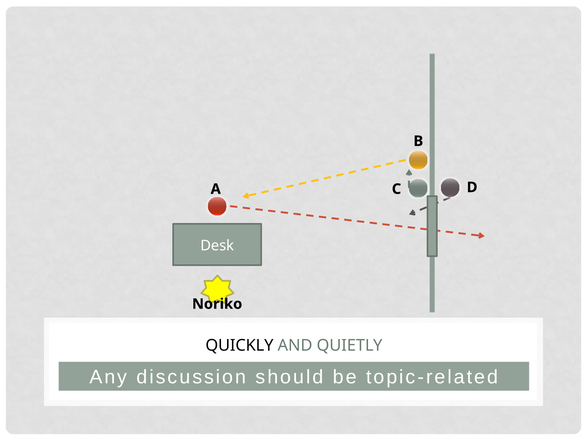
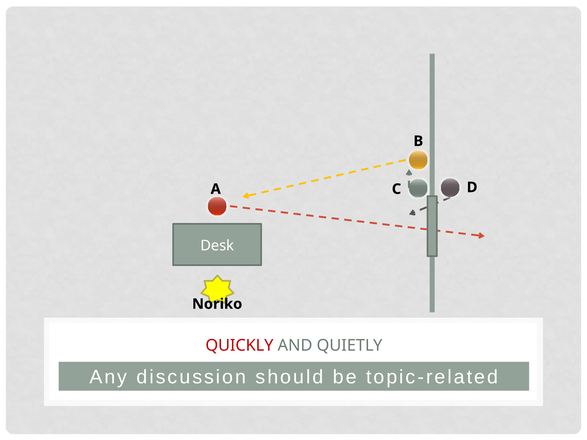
QUICKLY colour: black -> red (239, 346)
